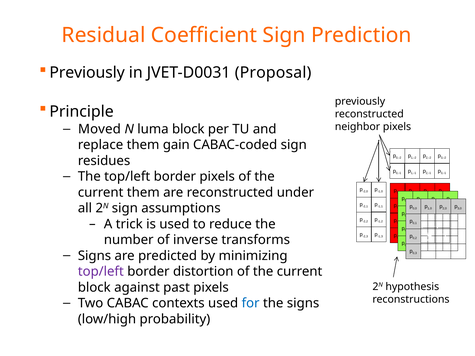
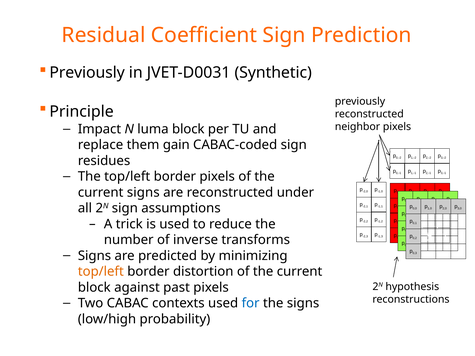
Proposal: Proposal -> Synthetic (273, 73)
Moved: Moved -> Impact (99, 129)
current them: them -> signs (143, 193)
top/left colour: purple -> orange (101, 272)
